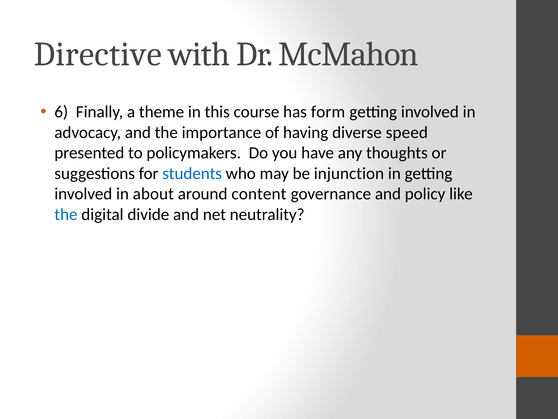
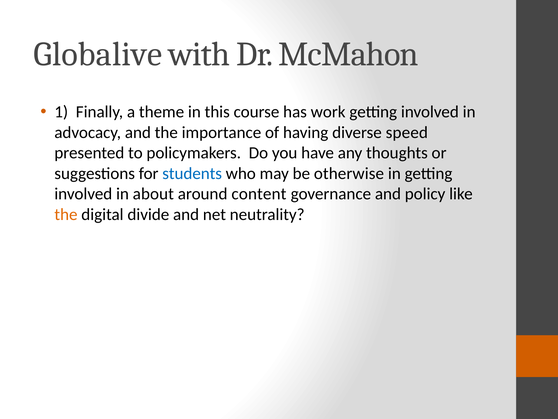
Directive: Directive -> Globalive (98, 54)
6: 6 -> 1 (61, 112)
form: form -> work (328, 112)
injunction: injunction -> otherwise (349, 173)
the colour: blue -> orange (66, 214)
